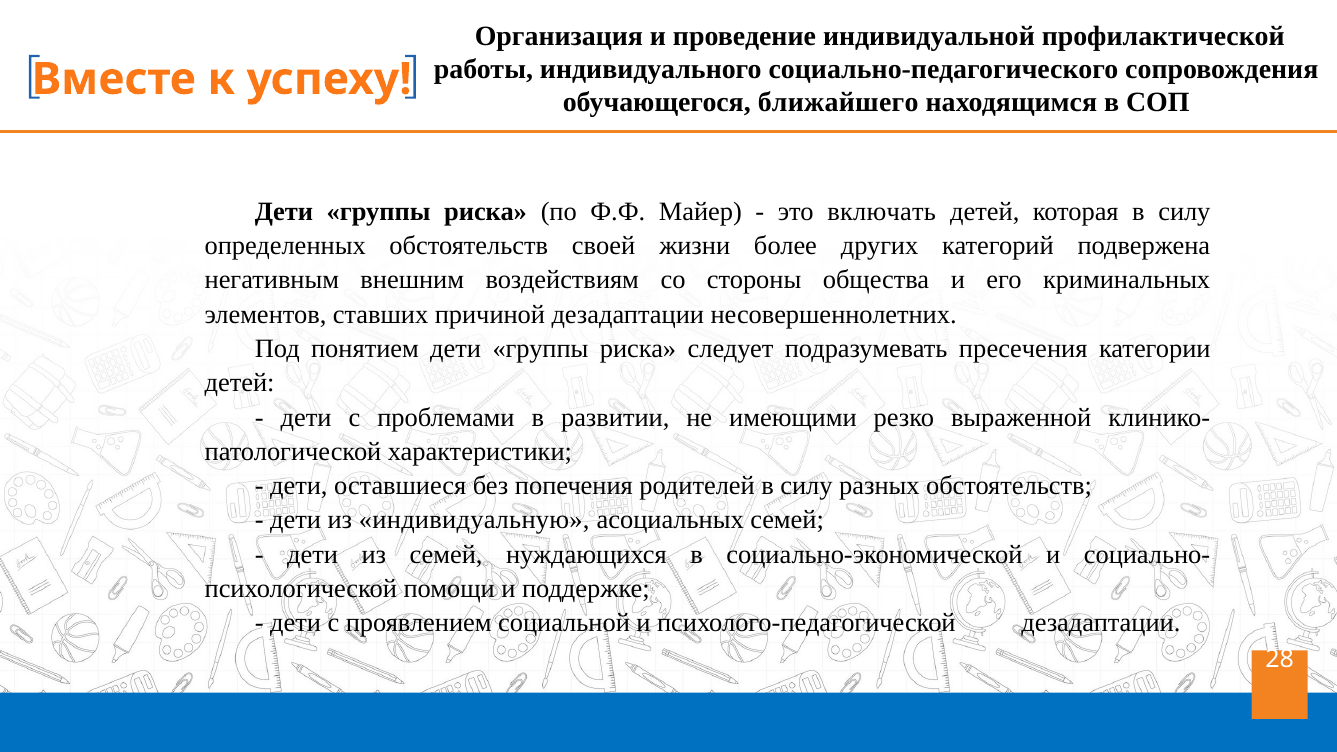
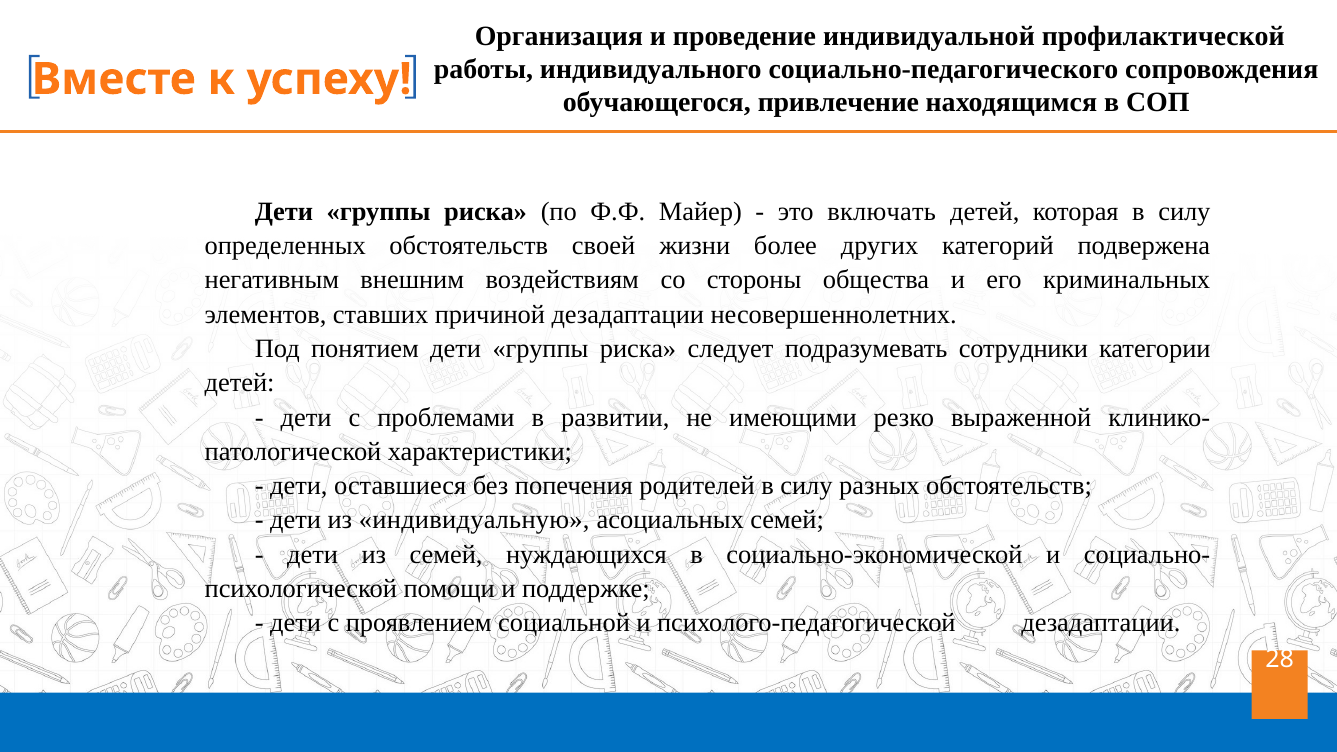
ближайшего: ближайшего -> привлечение (838, 103)
пресечения: пресечения -> сотрудники (1023, 349)
